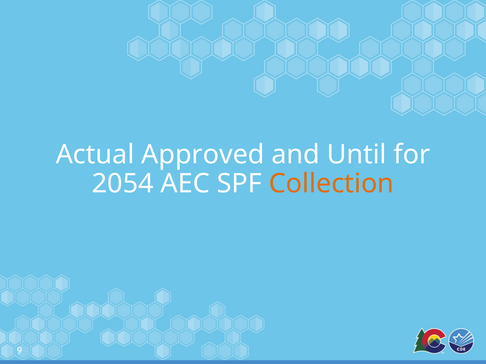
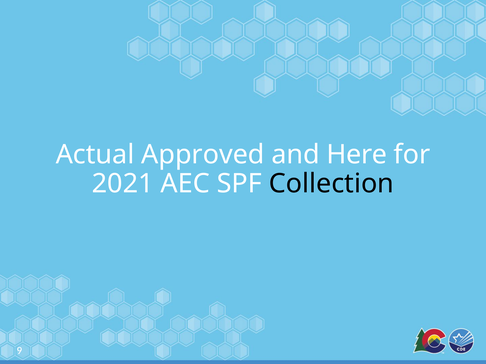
Until: Until -> Here (357, 155)
2054: 2054 -> 2021 (123, 184)
Collection colour: orange -> black (331, 184)
